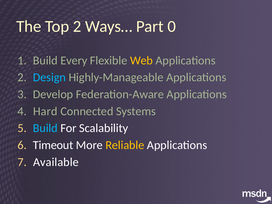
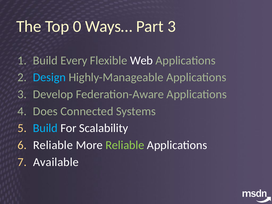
Top 2: 2 -> 0 (77, 26)
Part 0: 0 -> 3 (172, 26)
Web colour: yellow -> white (141, 60)
Hard: Hard -> Does (45, 111)
Timeout: Timeout -> Reliable (53, 145)
Reliable colour: yellow -> light green (125, 145)
